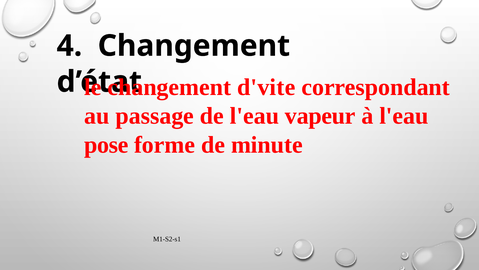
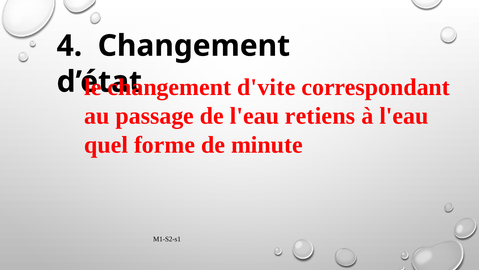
vapeur: vapeur -> retiens (320, 116)
pose: pose -> quel (106, 145)
